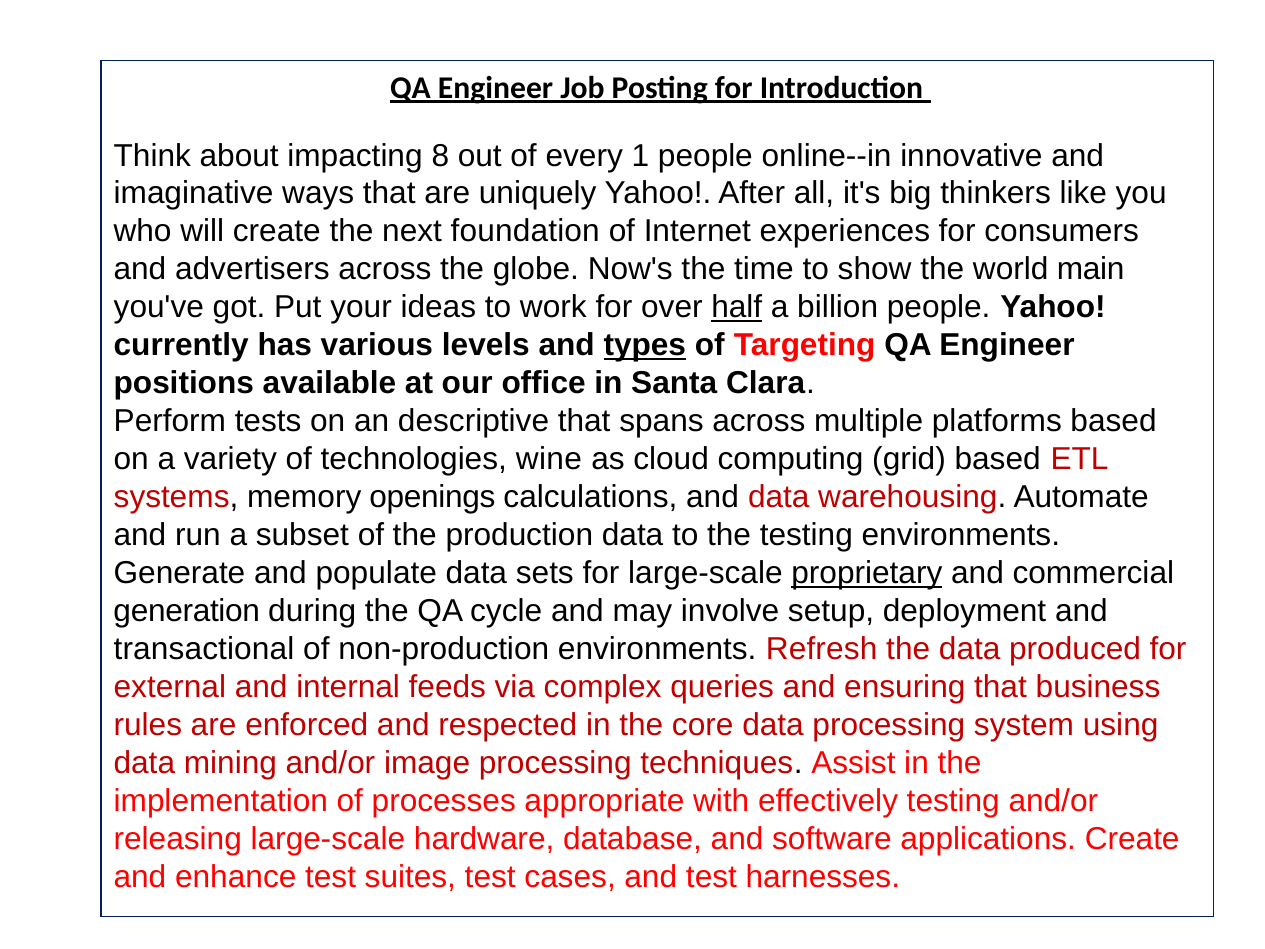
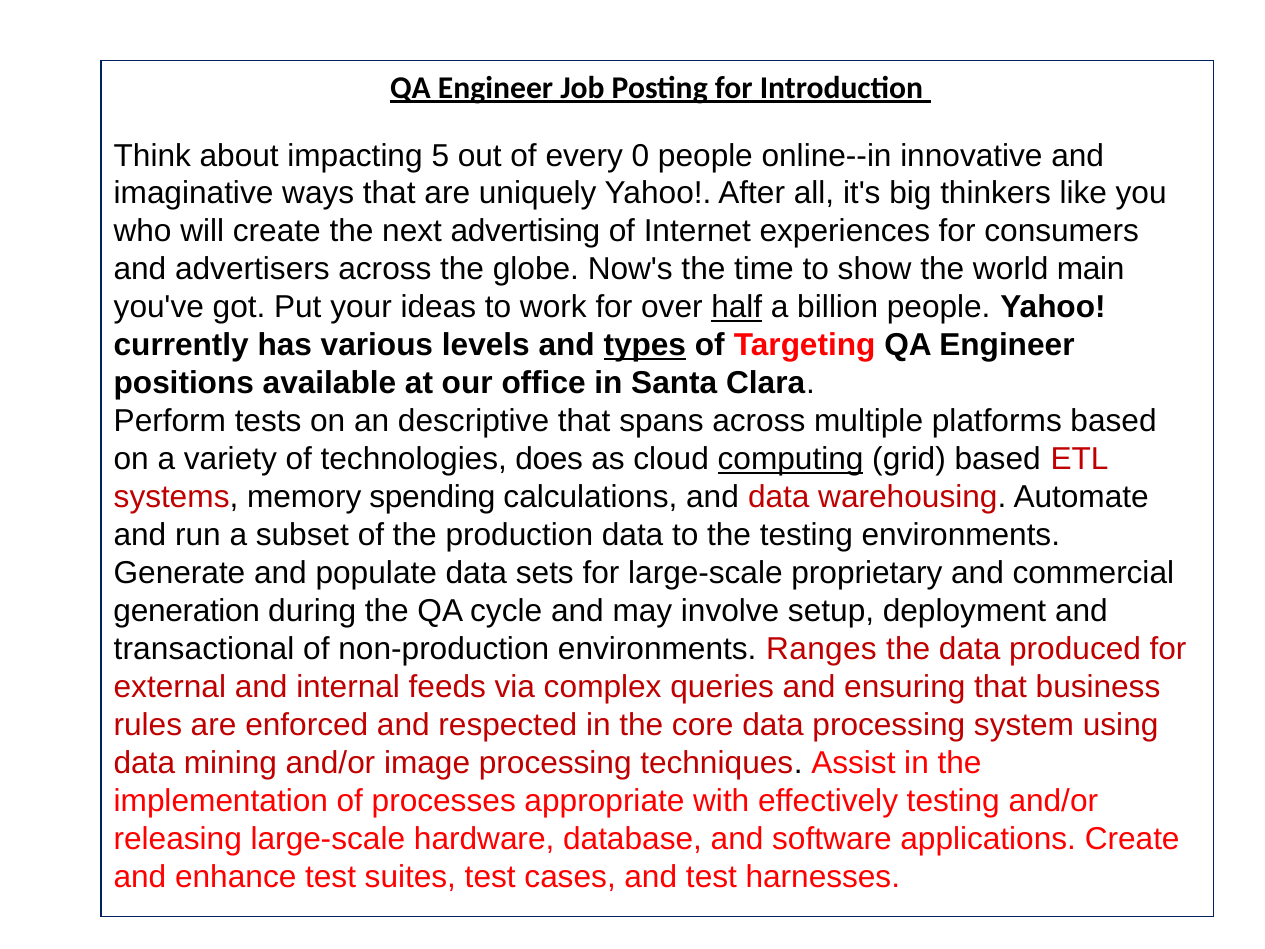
8: 8 -> 5 (440, 156)
1: 1 -> 0 (640, 156)
foundation: foundation -> advertising (525, 231)
wine: wine -> does (549, 459)
computing underline: none -> present (791, 459)
openings: openings -> spending (432, 497)
proprietary underline: present -> none (867, 573)
Refresh: Refresh -> Ranges (821, 649)
